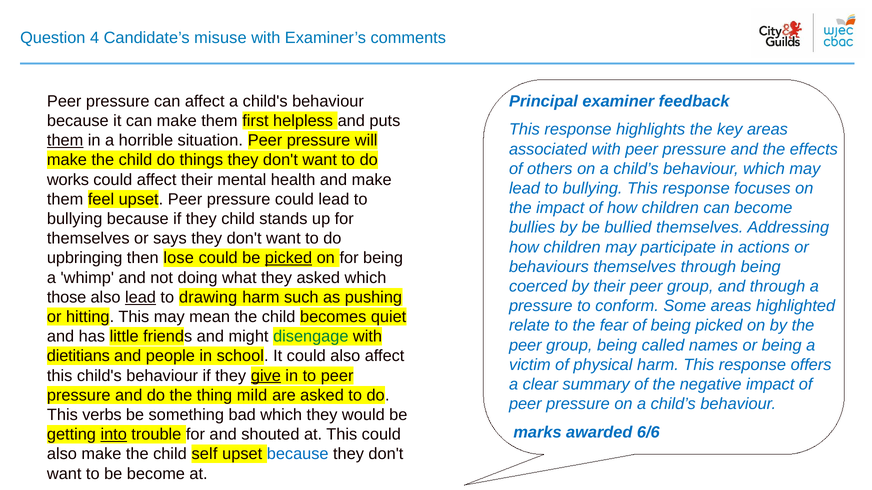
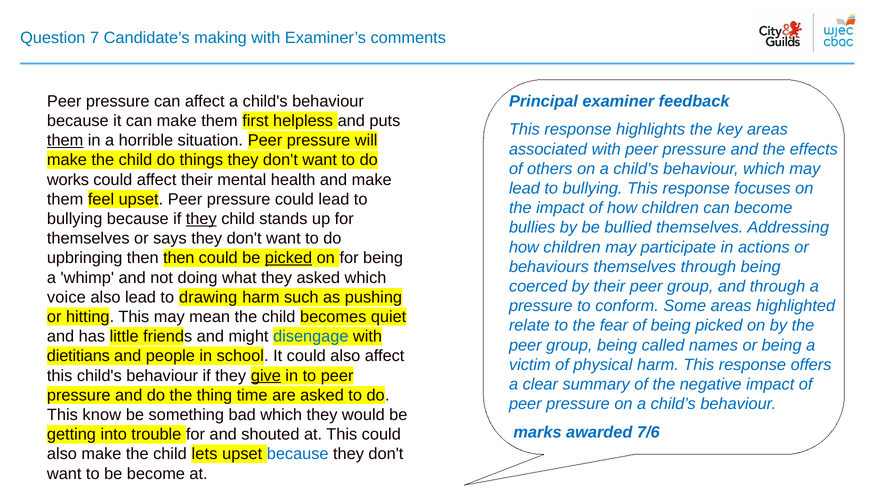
4: 4 -> 7 (95, 38)
misuse: misuse -> making (220, 38)
they underline: none -> present (201, 219)
then lose: lose -> then (179, 258)
those: those -> voice (66, 298)
lead underline: present -> none (141, 298)
disengage colour: green -> blue (311, 337)
mild: mild -> time (252, 396)
verbs: verbs -> know (102, 415)
6/6: 6/6 -> 7/6 (648, 433)
into underline: present -> none (114, 435)
self: self -> lets (204, 455)
